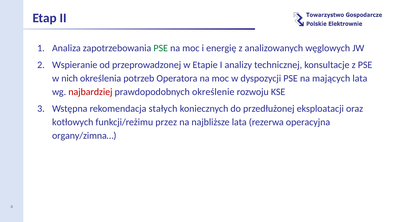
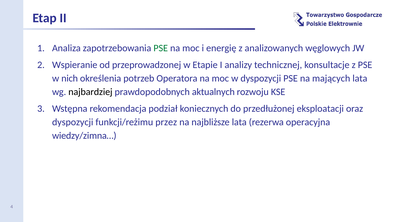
najbardziej colour: red -> black (90, 92)
określenie: określenie -> aktualnych (213, 92)
stałych: stałych -> podział (163, 109)
kotłowych: kotłowych -> dyspozycji (73, 122)
organy/zimna…: organy/zimna… -> wiedzy/zimna… (84, 136)
